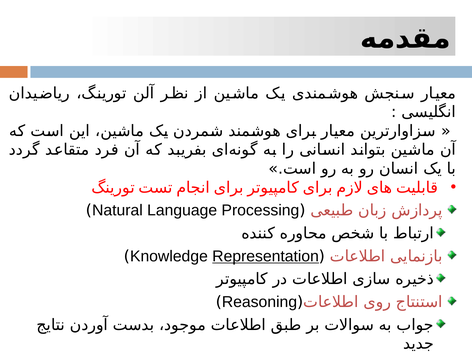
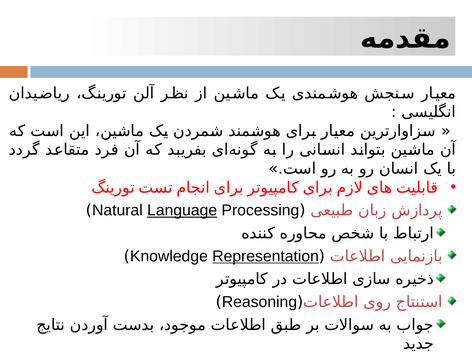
Language underline: none -> present (182, 210)
